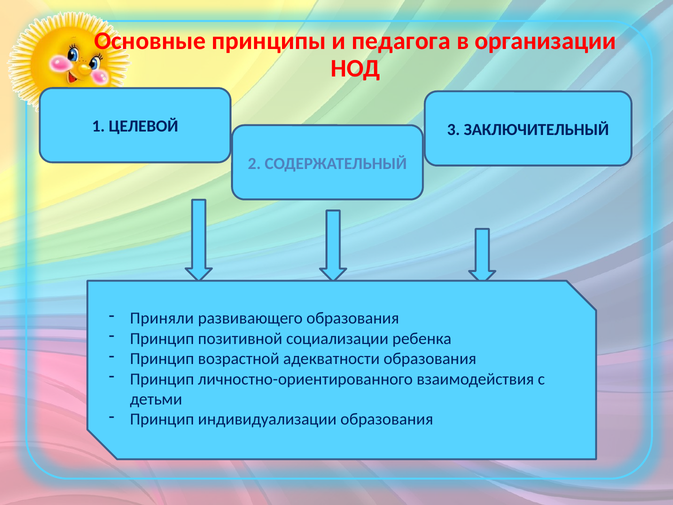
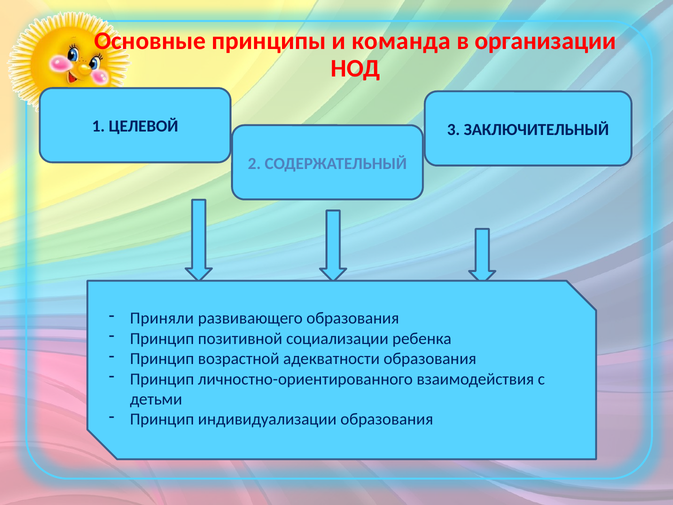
педагога: педагога -> команда (401, 41)
